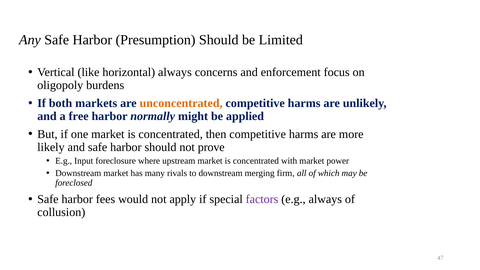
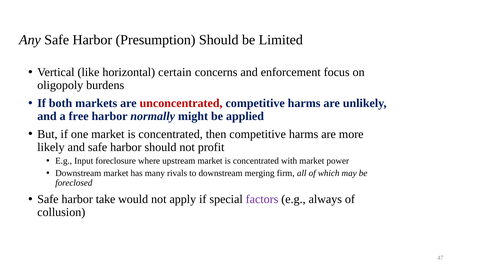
horizontal always: always -> certain (175, 72)
unconcentrated colour: orange -> red (181, 103)
prove: prove -> profit (211, 147)
fees: fees -> take (106, 199)
